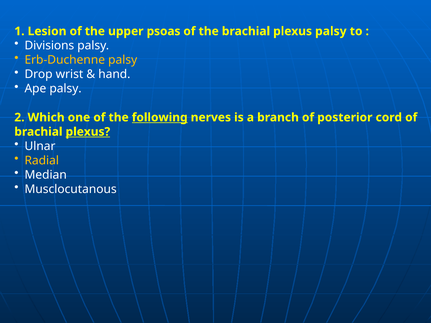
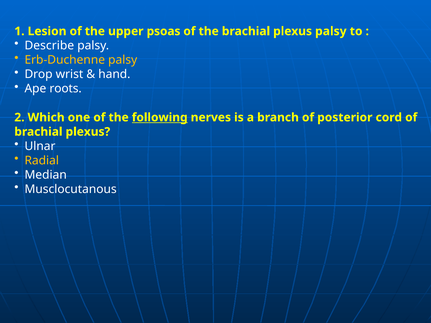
Divisions: Divisions -> Describe (49, 46)
Ape palsy: palsy -> roots (66, 89)
plexus underline: present -> none (88, 132)
